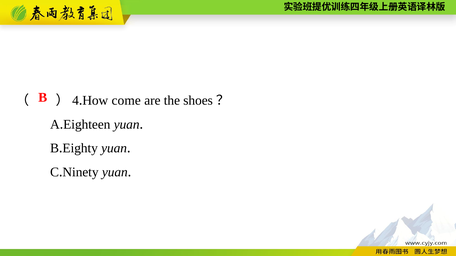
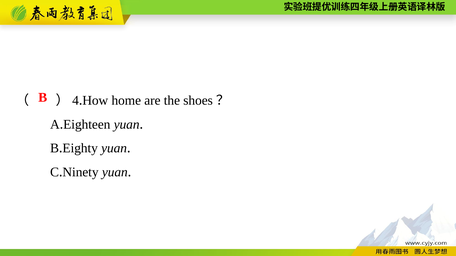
come: come -> home (126, 101)
